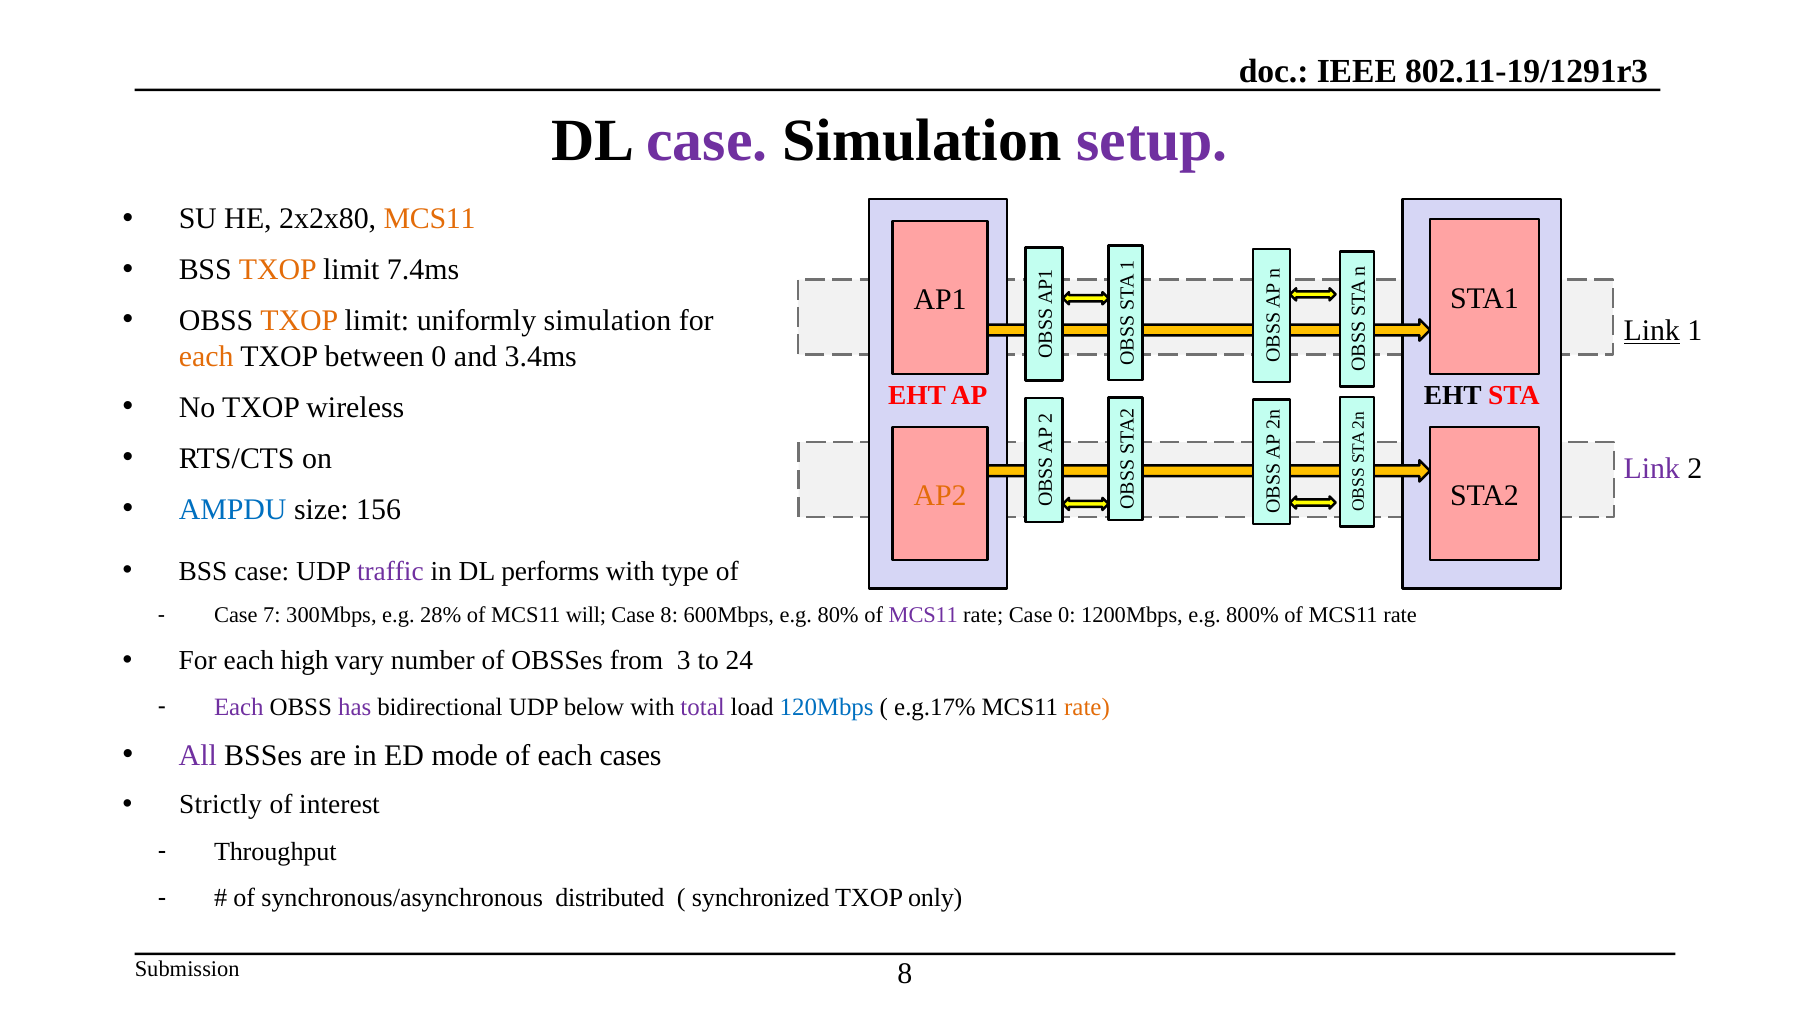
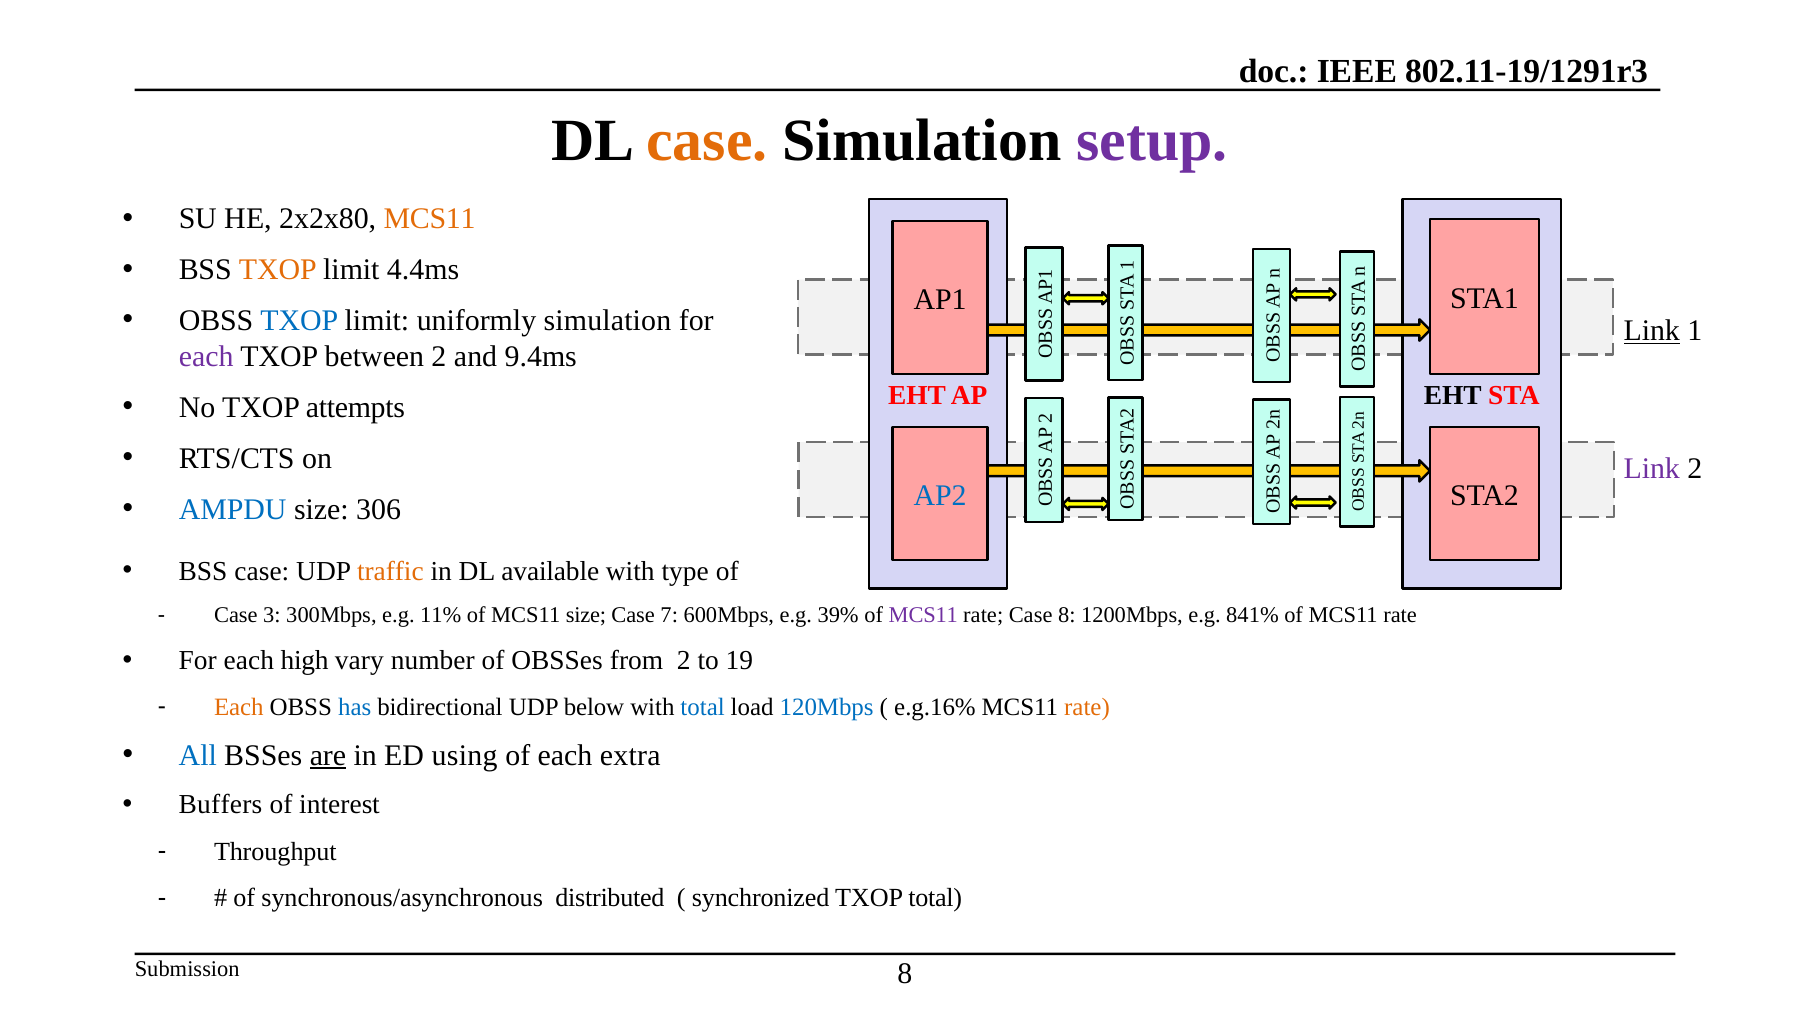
case colour: purple -> orange (707, 141)
7.4ms: 7.4ms -> 4.4ms (423, 270)
TXOP colour: orange -> blue (299, 321)
each colour: orange -> purple (206, 357)
between 0: 0 -> 2 (439, 357)
3.4ms: 3.4ms -> 9.4ms (541, 357)
wireless: wireless -> attempts (355, 407)
AP2 colour: orange -> blue (940, 495)
156: 156 -> 306 (379, 509)
traffic colour: purple -> orange (390, 571)
performs: performs -> available (550, 571)
7: 7 -> 3 (272, 615)
28%: 28% -> 11% (441, 615)
MCS11 will: will -> size (586, 615)
Case 8: 8 -> 7 (669, 615)
80%: 80% -> 39% (838, 615)
Case 0: 0 -> 8 (1067, 615)
800%: 800% -> 841% (1252, 615)
from 3: 3 -> 2 (684, 661)
24: 24 -> 19 (739, 661)
Each colour: purple -> orange (239, 707)
has colour: purple -> blue (355, 707)
total colour: purple -> blue (703, 707)
e.g.17%: e.g.17% -> e.g.16% (935, 707)
All colour: purple -> blue (198, 755)
are underline: none -> present (328, 755)
mode: mode -> using (465, 755)
cases: cases -> extra (630, 755)
Strictly: Strictly -> Buffers (221, 804)
TXOP only: only -> total (935, 898)
